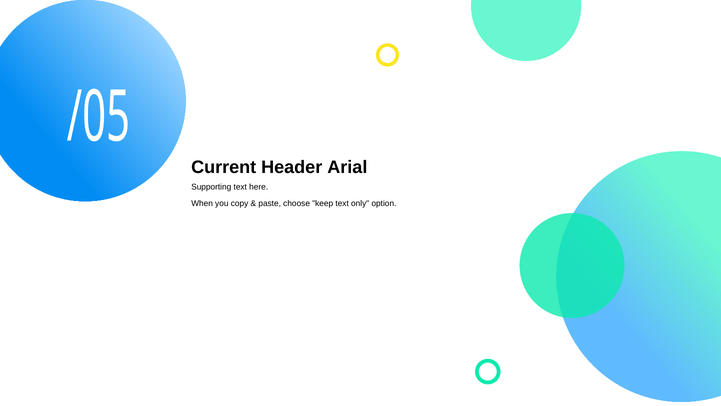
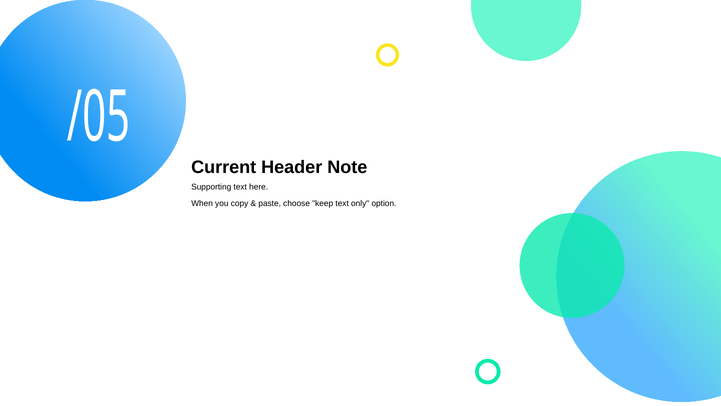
Arial: Arial -> Note (347, 167)
